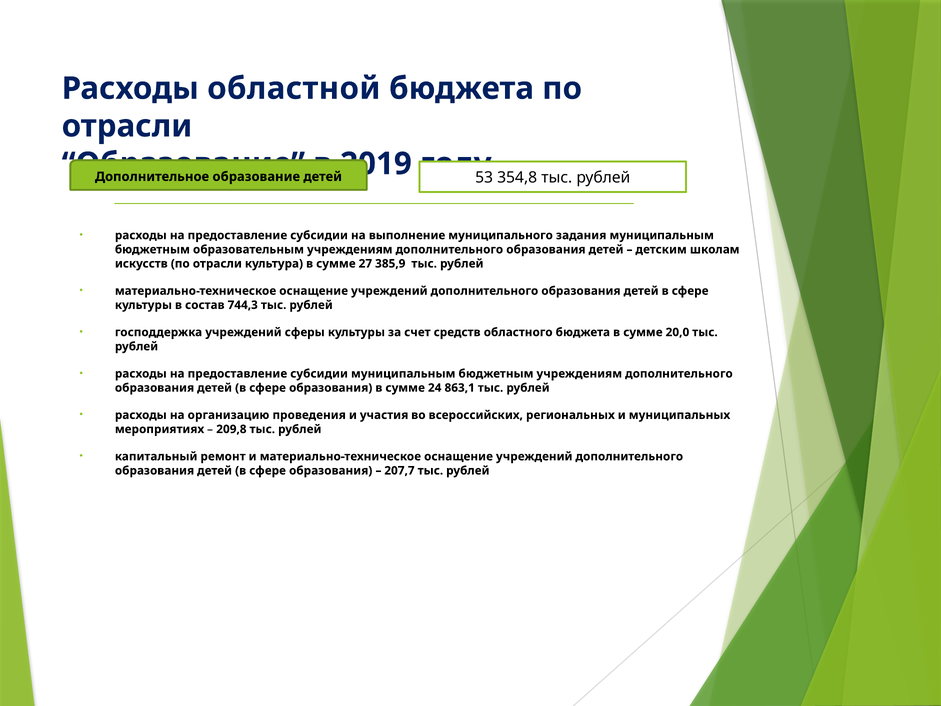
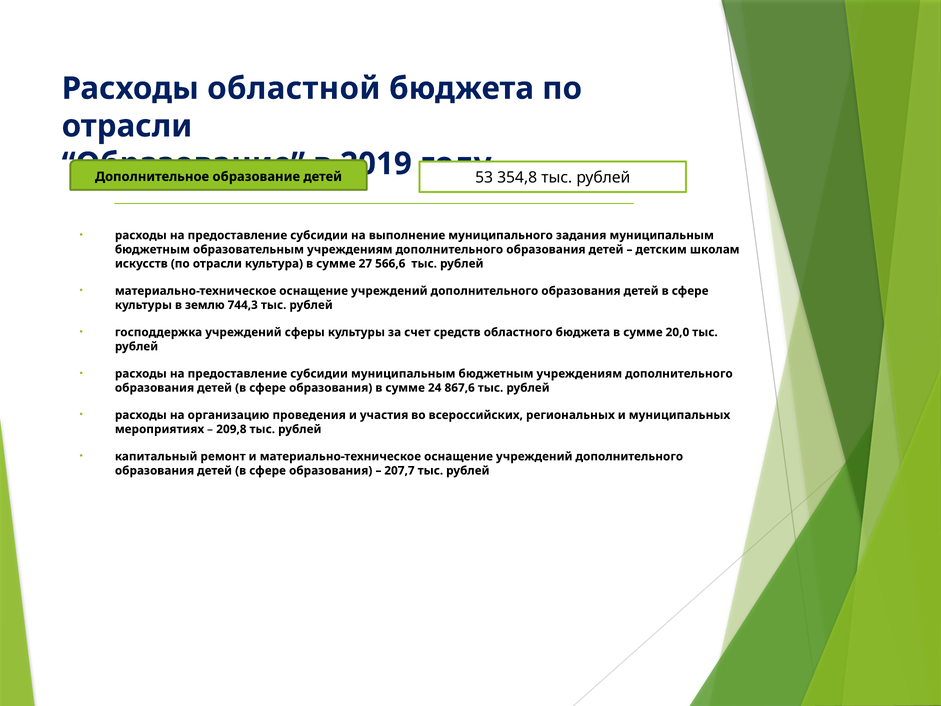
385,9: 385,9 -> 566,6 (390, 264)
состав: состав -> землю (205, 305)
863,1: 863,1 -> 867,6 (460, 388)
